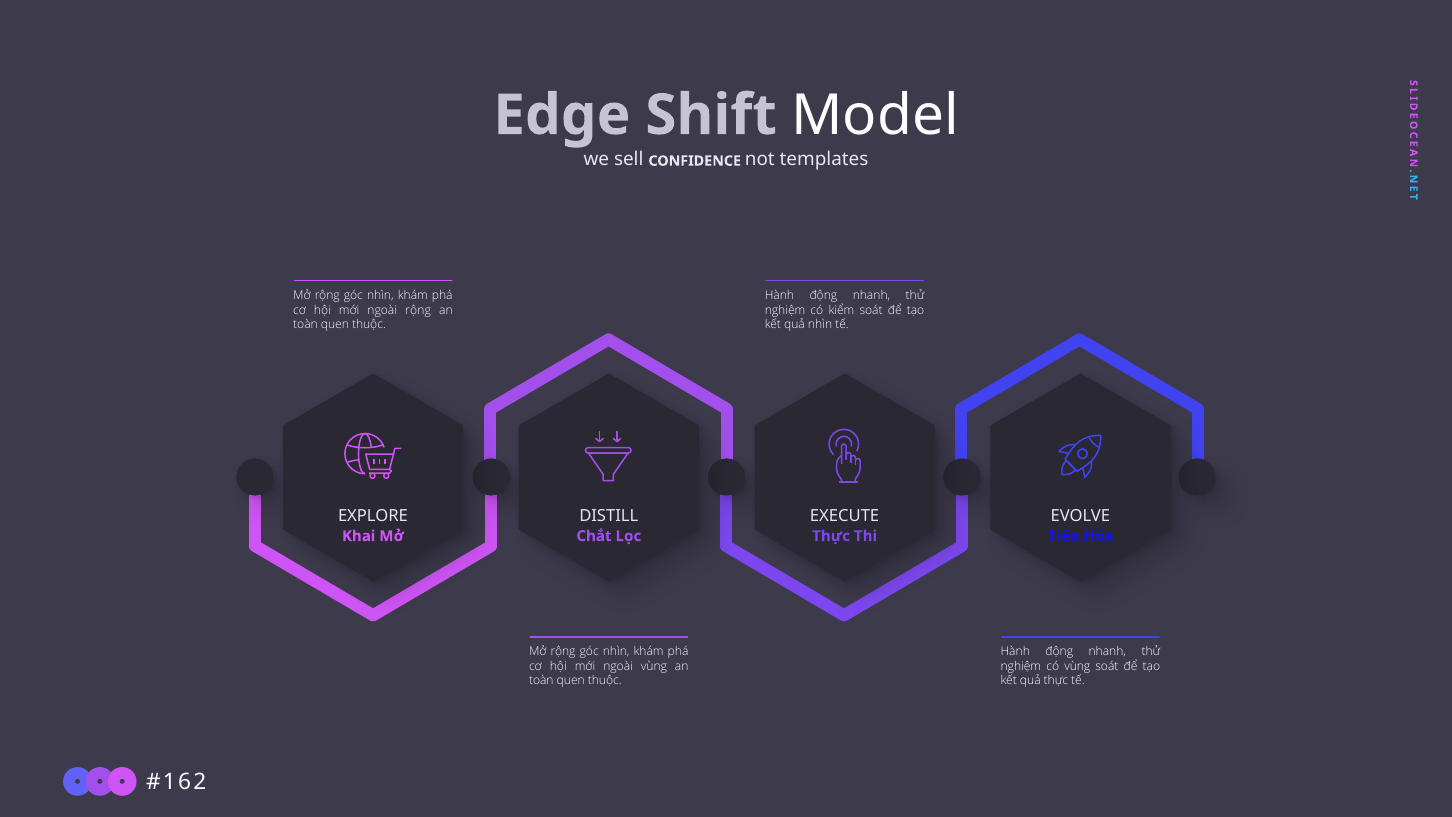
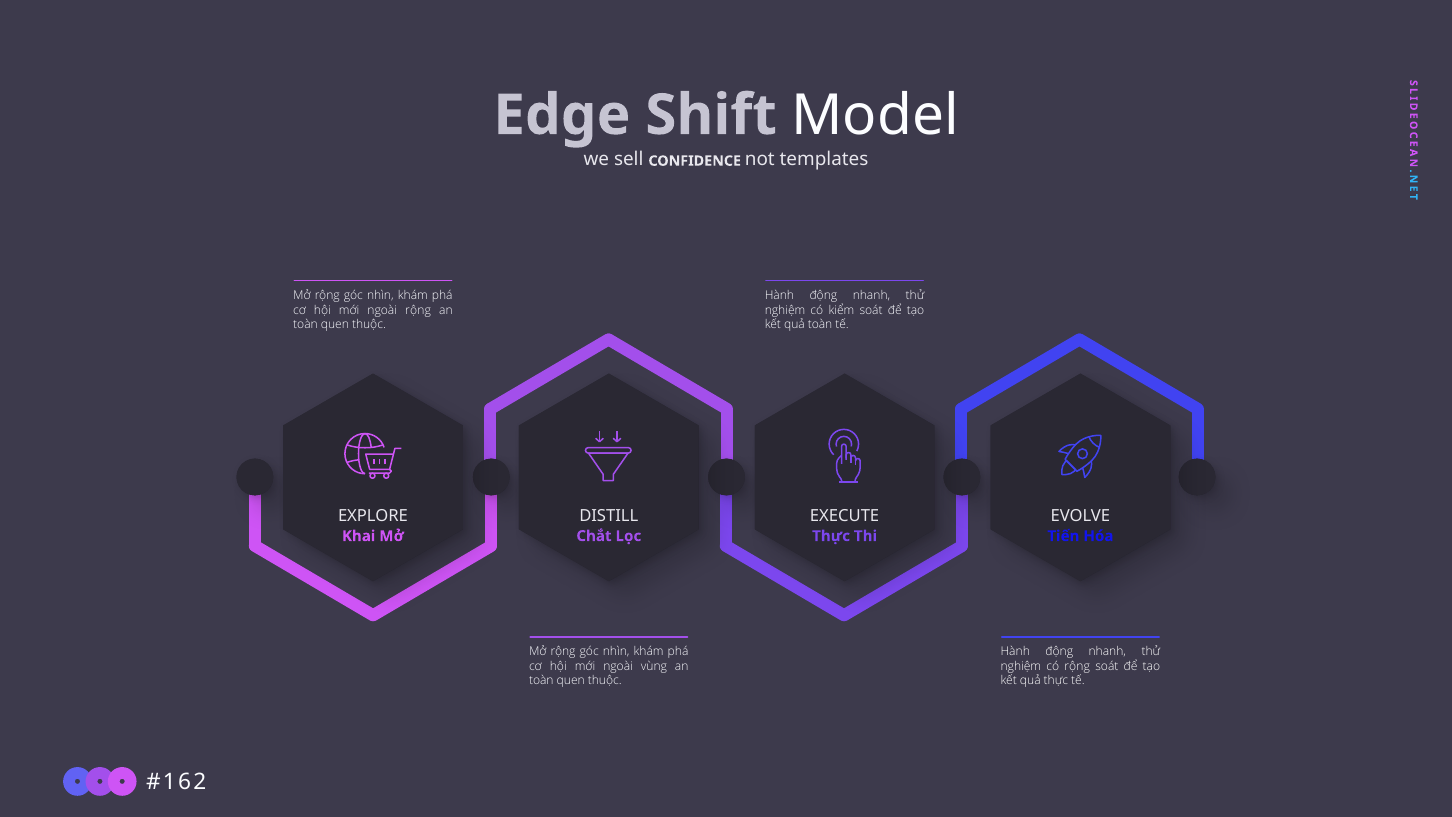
quả nhìn: nhìn -> toàn (820, 324)
có vùng: vùng -> rộng (1077, 666)
